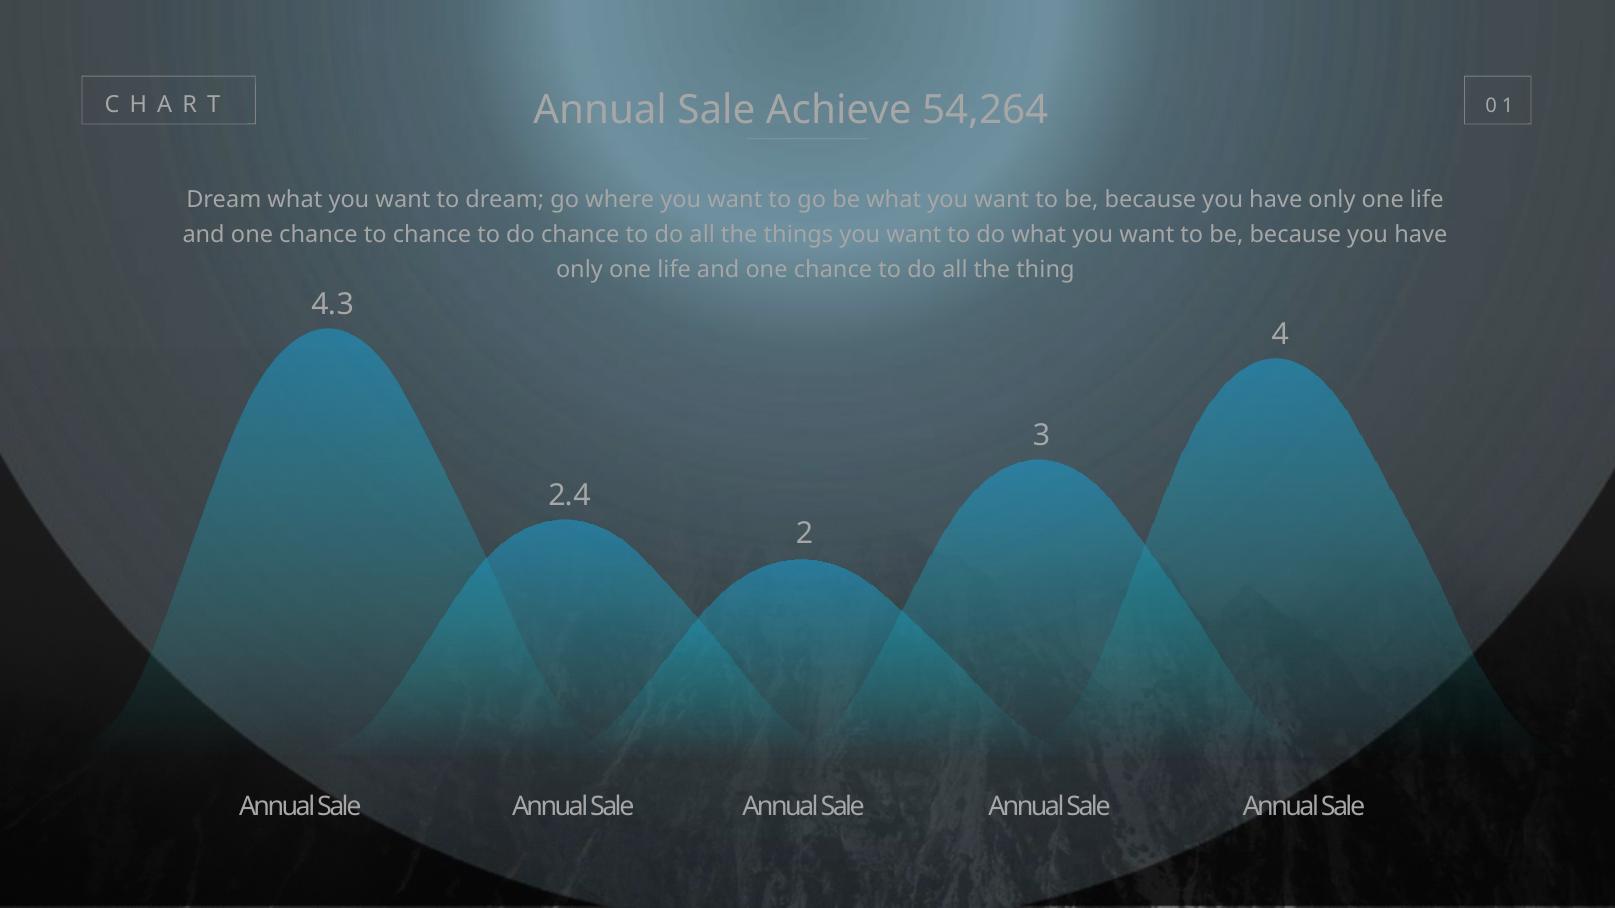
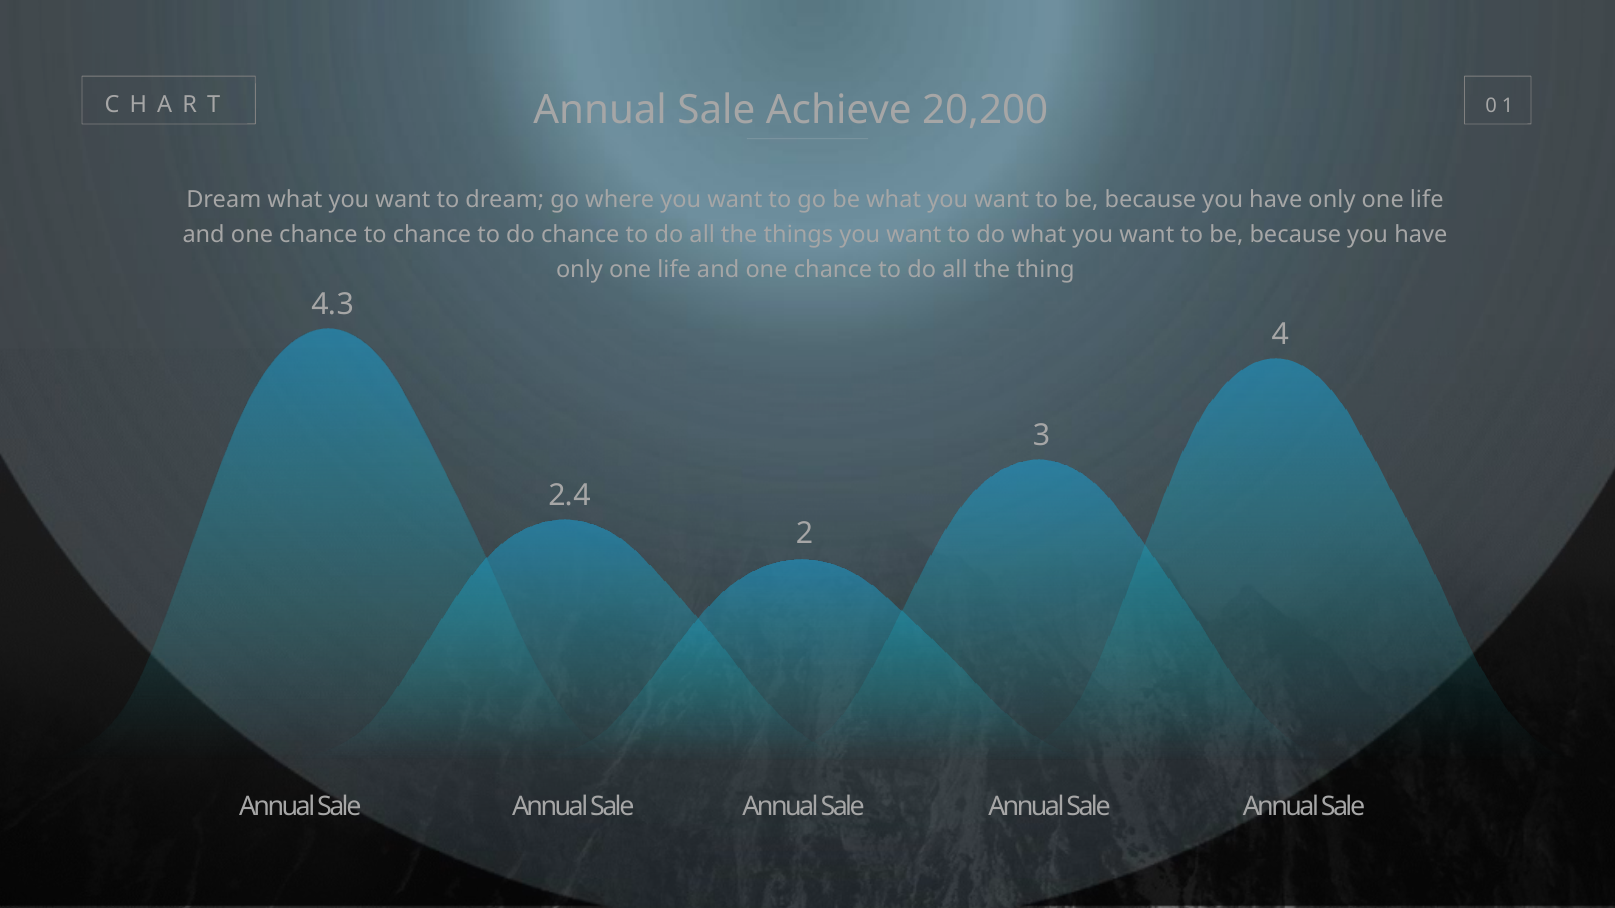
54,264: 54,264 -> 20,200 (985, 110)
